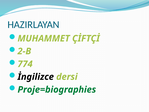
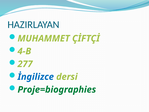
2-B: 2-B -> 4-B (24, 51)
774: 774 -> 277 (25, 64)
İngilizce colour: black -> blue (36, 77)
